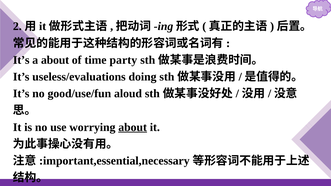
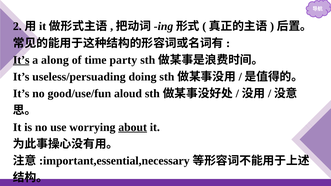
It’s underline: none -> present (21, 60)
a about: about -> along (55, 60)
useless/evaluations: useless/evaluations -> useless/persuading (79, 77)
